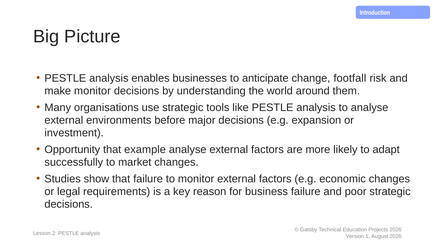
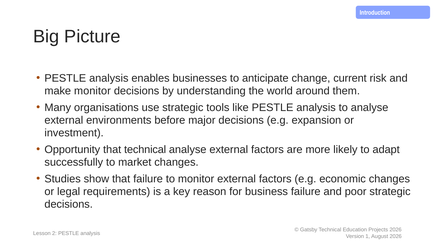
footfall: footfall -> current (350, 78)
that example: example -> technical (145, 150)
